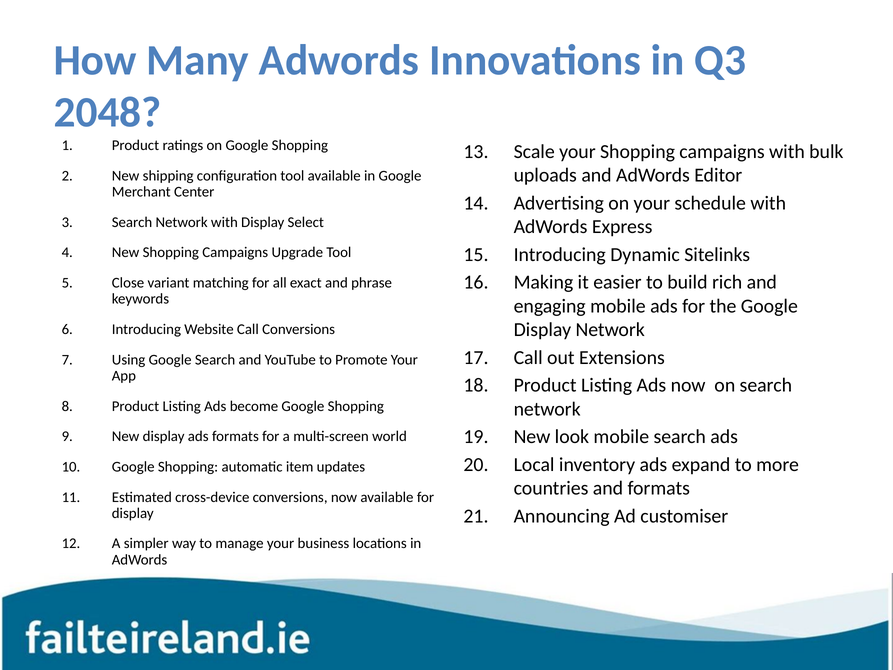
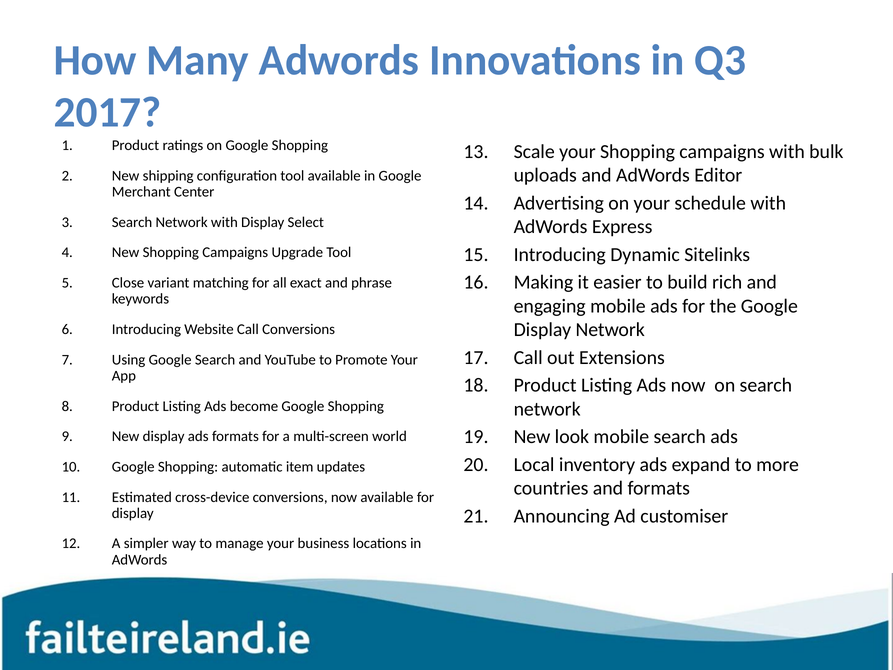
2048: 2048 -> 2017 (108, 112)
